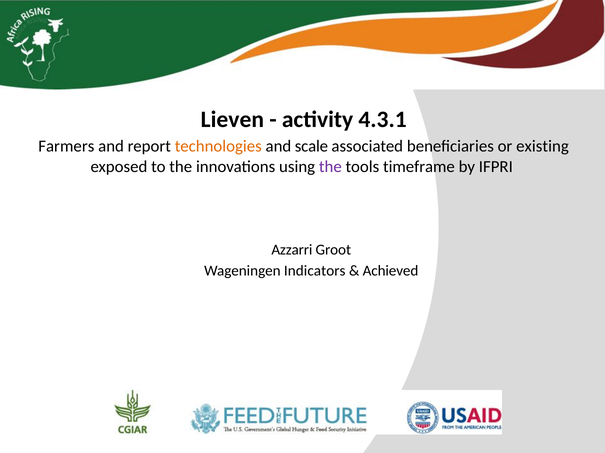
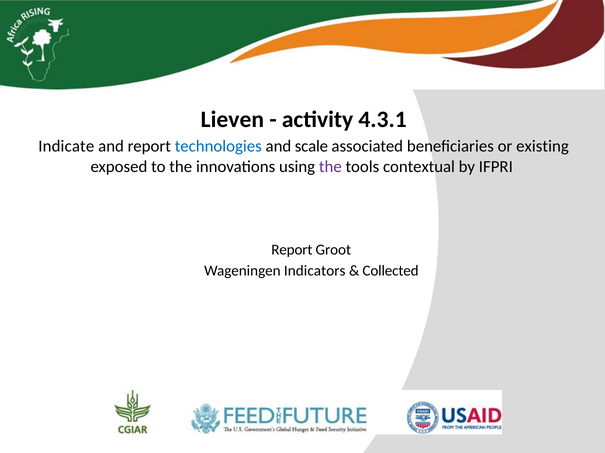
Farmers: Farmers -> Indicate (66, 147)
technologies colour: orange -> blue (218, 147)
timeframe: timeframe -> contextual (419, 167)
Azzarri: Azzarri -> Report (292, 250)
Achieved: Achieved -> Collected (391, 271)
